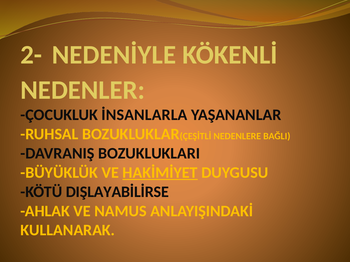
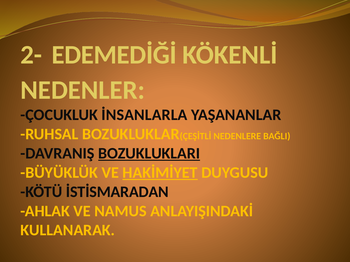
NEDENİYLE: NEDENİYLE -> EDEMEDİĞİ (114, 55)
BOZUKLUKLARI underline: none -> present (149, 154)
DIŞLAYABİLİRSE: DIŞLAYABİLİRSE -> İSTİSMARADAN (117, 192)
